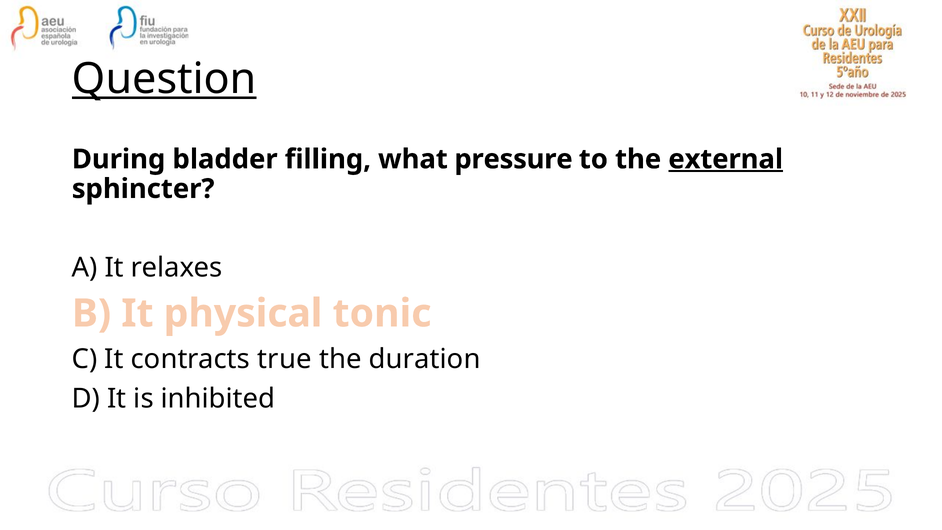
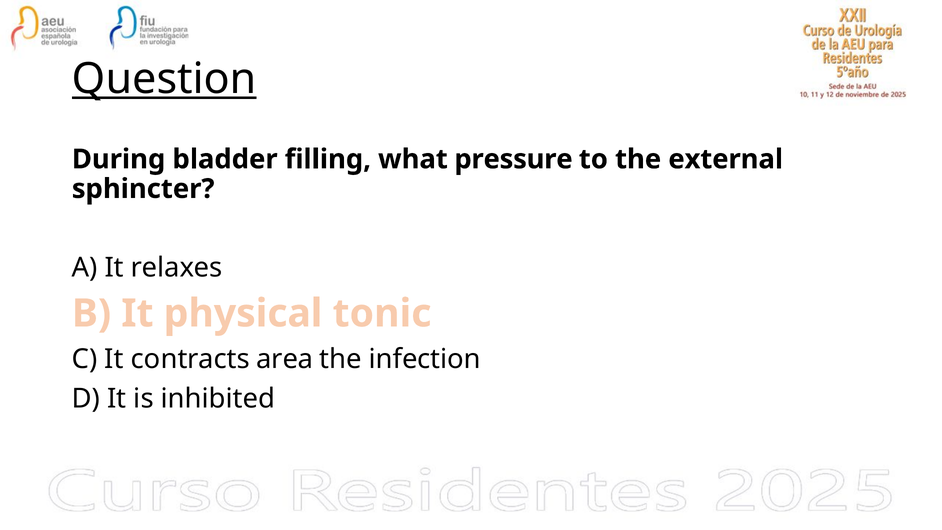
external underline: present -> none (726, 159)
true: true -> area (285, 359)
duration: duration -> infection (425, 359)
